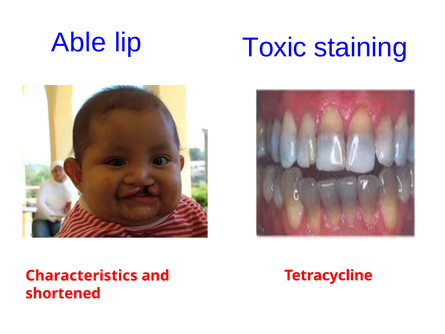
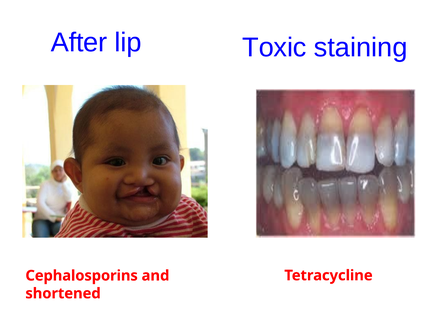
Able: Able -> After (79, 42)
Characteristics: Characteristics -> Cephalosporins (82, 275)
